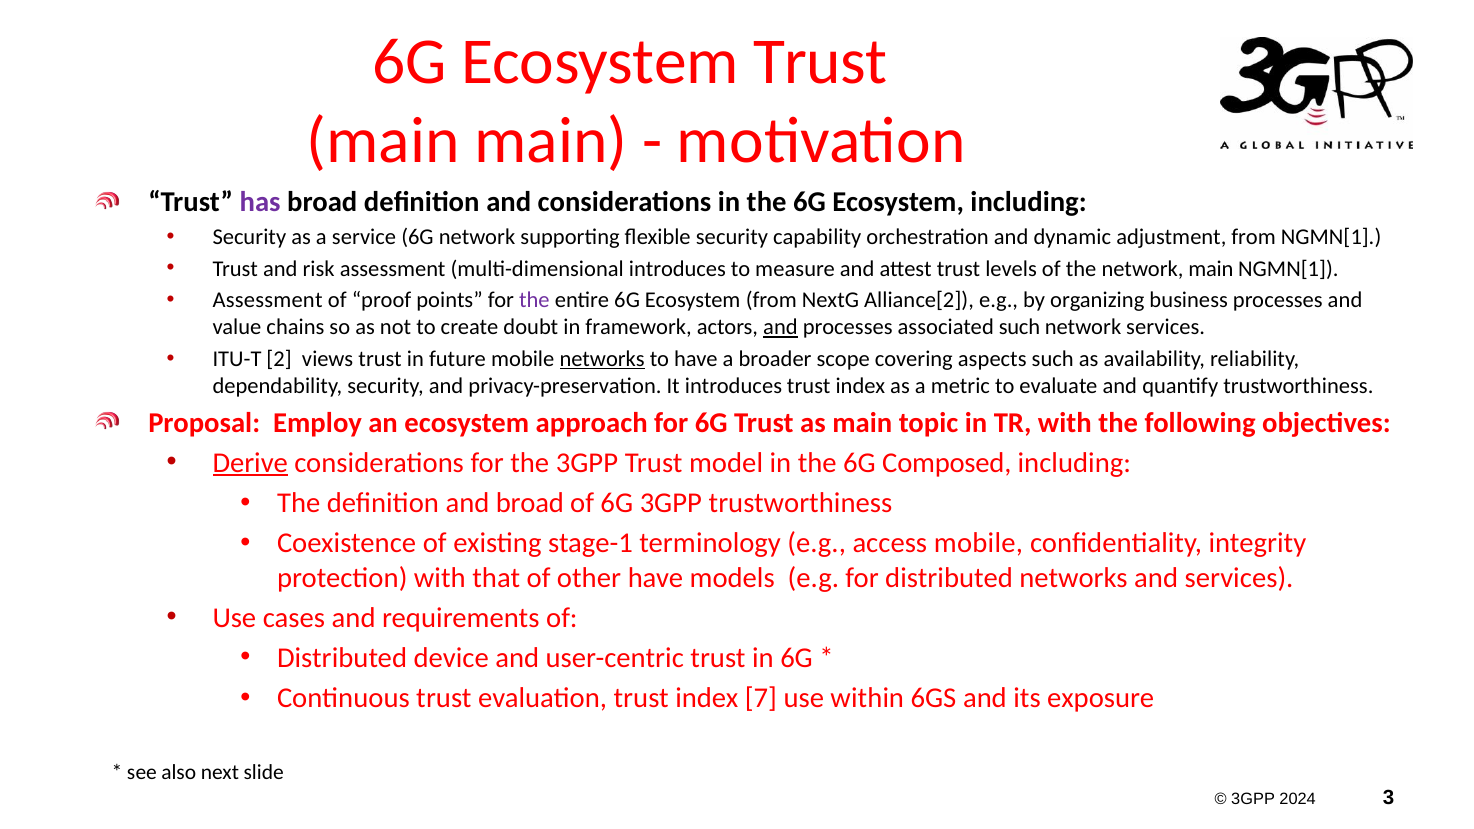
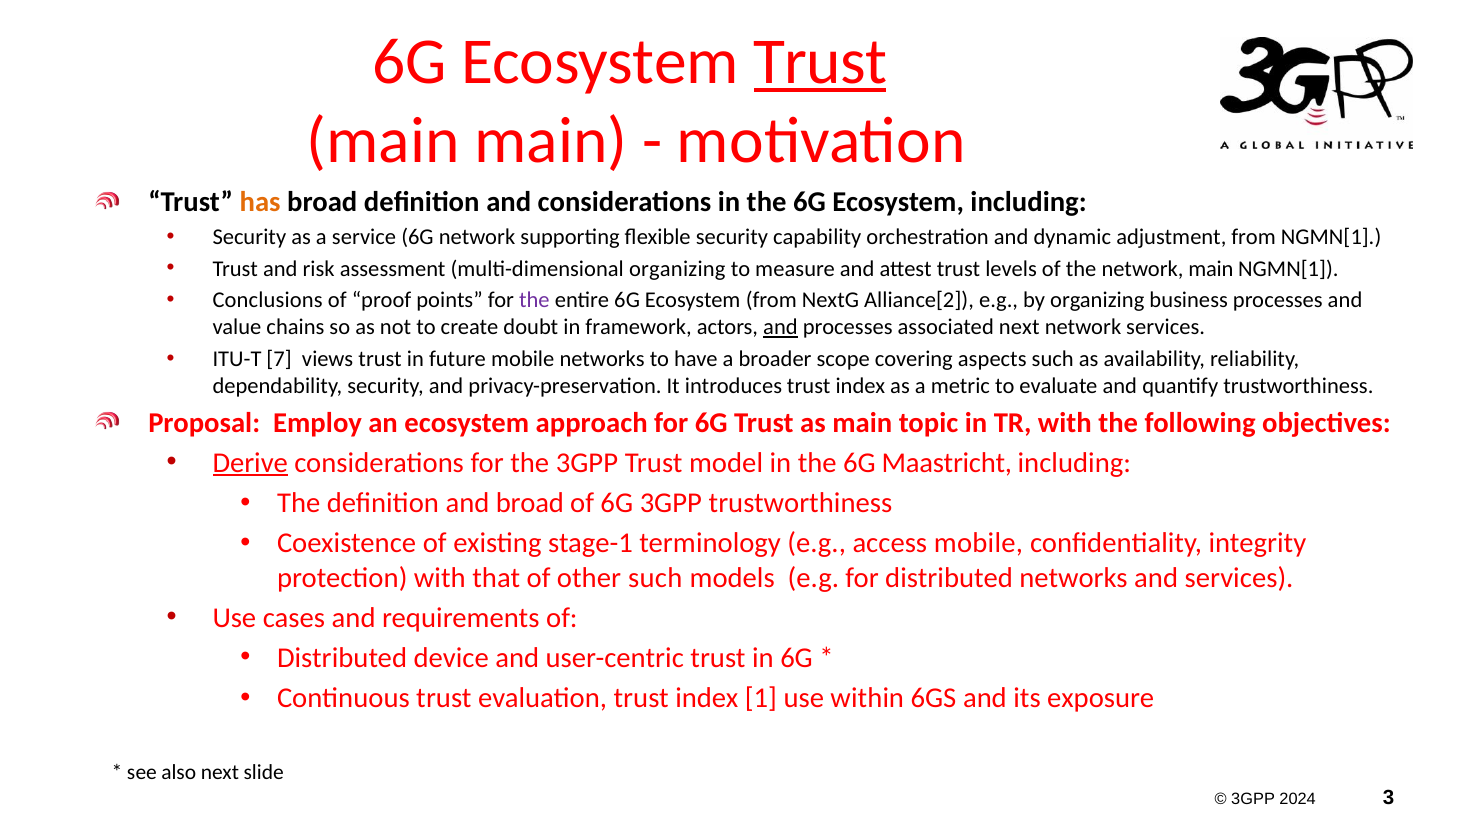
Trust underline: none -> present (820, 62)
has colour: purple -> orange (260, 202)
multi-dimensional introduces: introduces -> organizing (677, 269)
Assessment: Assessment -> Conclusions (268, 300)
associated such: such -> next (1019, 327)
2: 2 -> 7 (279, 359)
networks underline: present -> none (602, 359)
Composed: Composed -> Maastricht (947, 463)
other have: have -> such (655, 578)
7: 7 -> 1 (761, 698)
